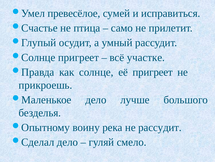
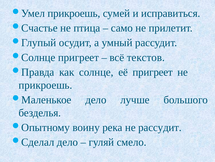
превесёлое: превесёлое -> прикроешь (74, 13)
участке: участке -> текстов (146, 57)
